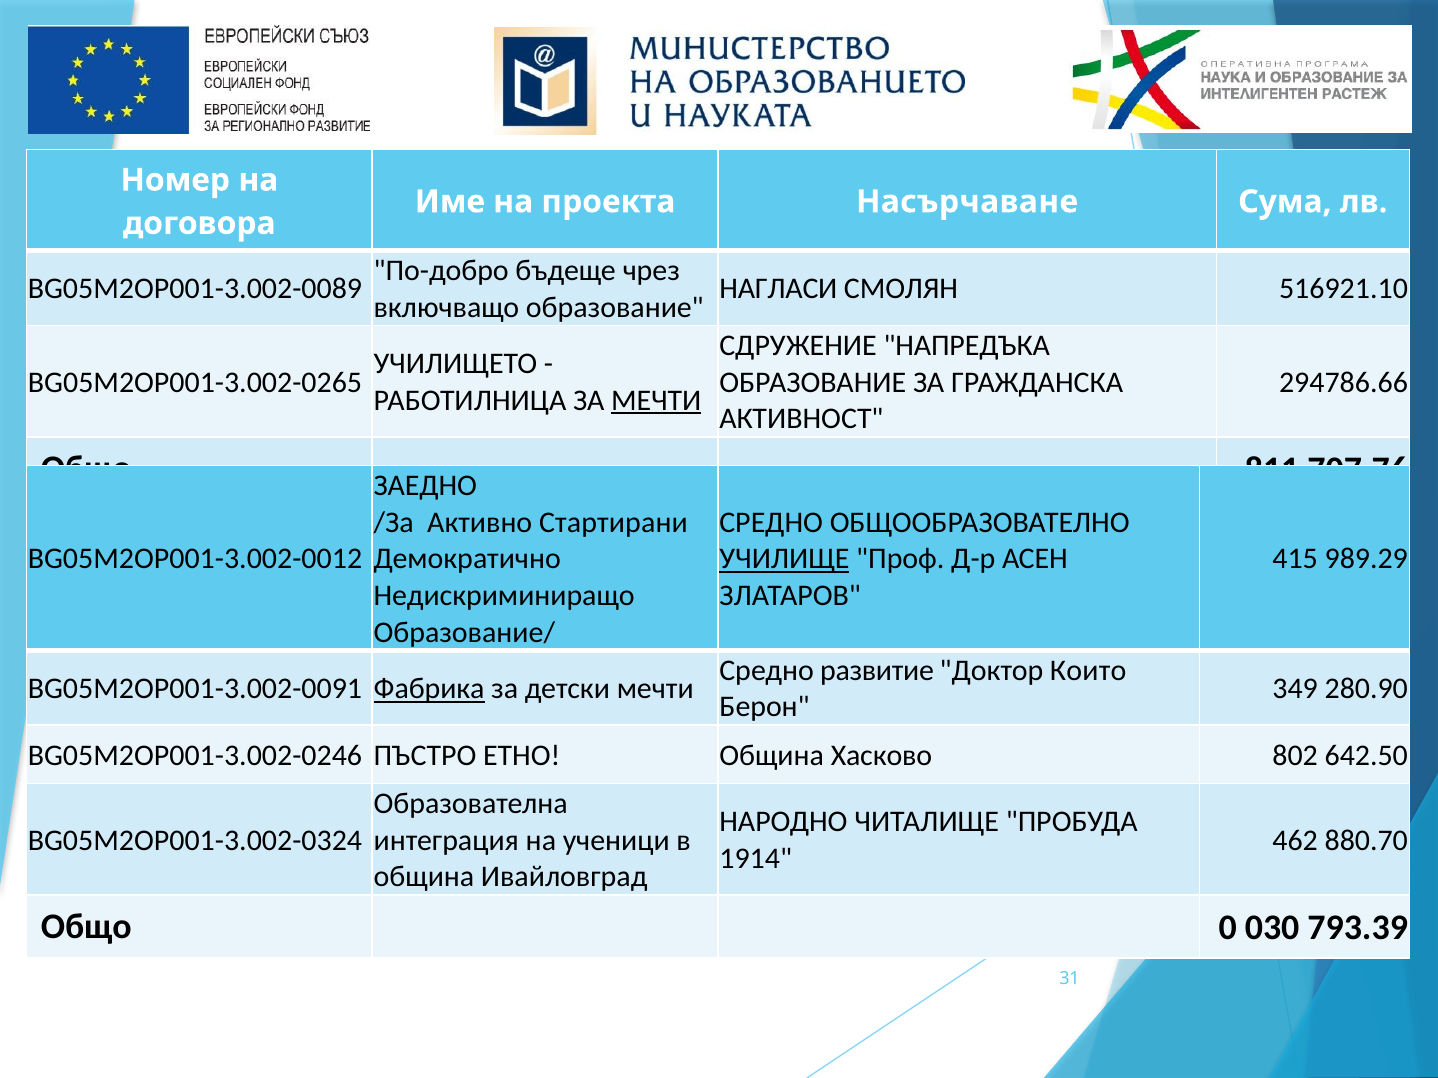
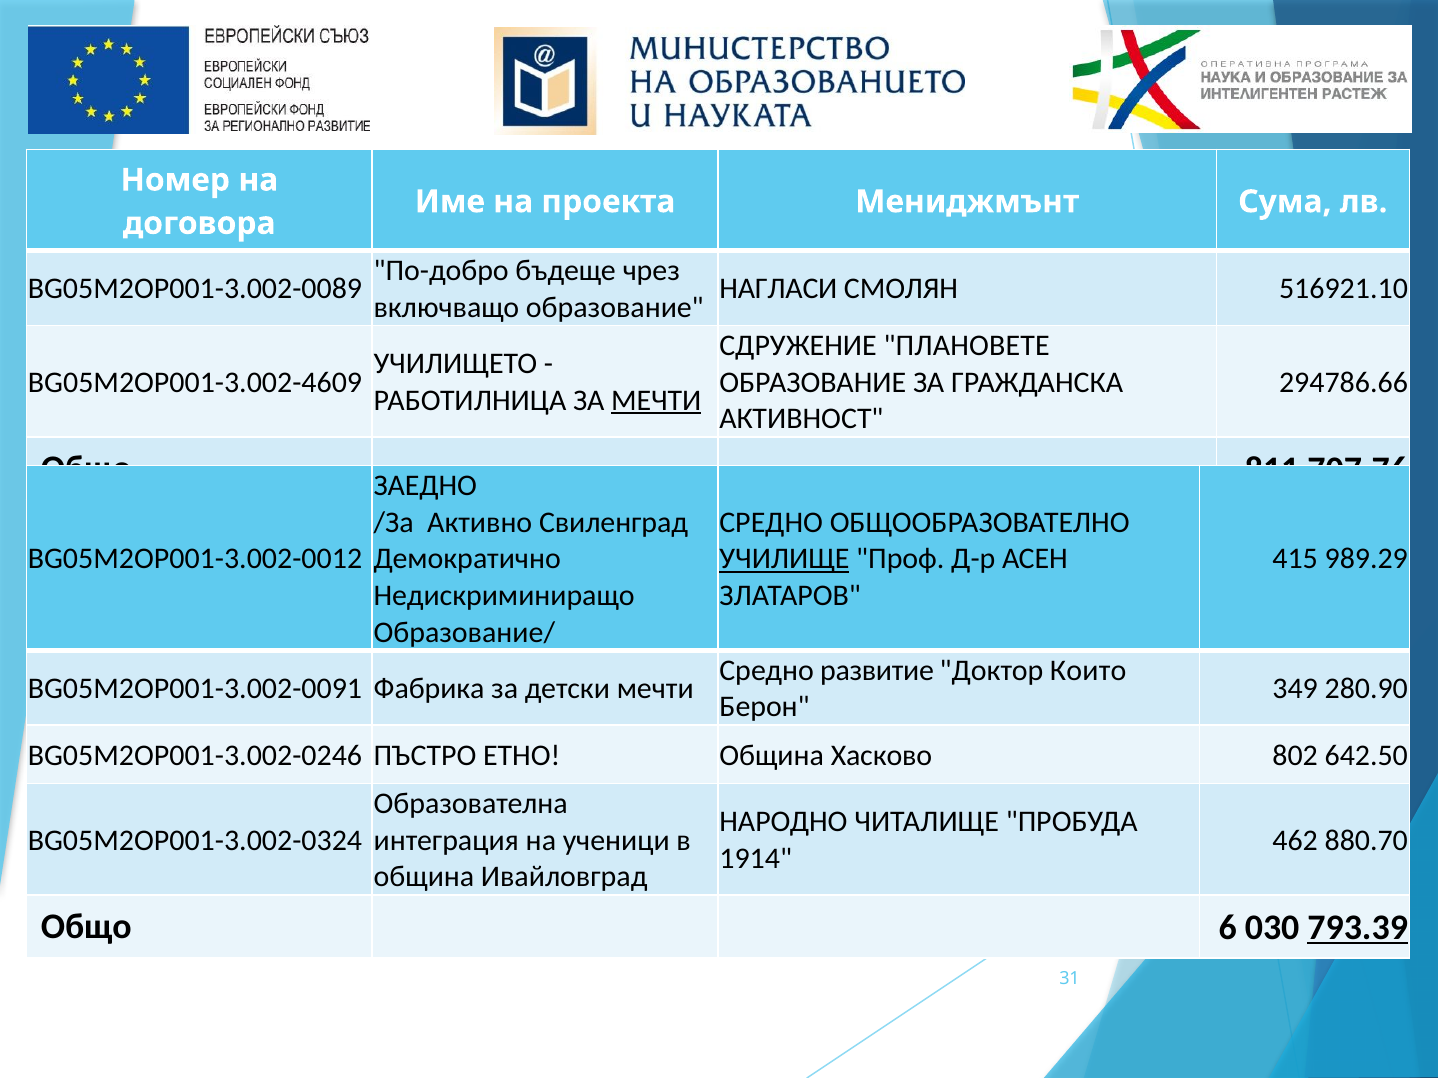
Насърчаване: Насърчаване -> Мениджмънт (967, 202)
НАПРЕДЪКА: НАПРЕДЪКА -> ПЛАНОВЕТЕ (967, 346)
BG05M2OP001-3.002-0265: BG05M2OP001-3.002-0265 -> BG05M2OP001-3.002-4609 (195, 382)
Стартирани: Стартирани -> Свиленград (614, 522)
Фабрика underline: present -> none (429, 689)
0: 0 -> 6 (1228, 928)
793.39 underline: none -> present (1358, 928)
